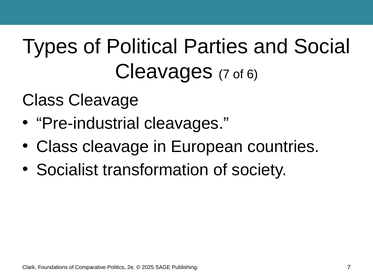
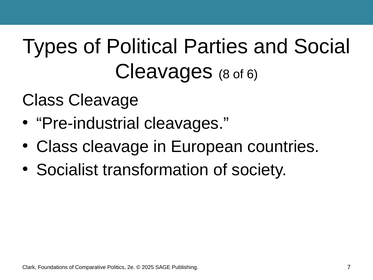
Cleavages 7: 7 -> 8 (224, 74)
